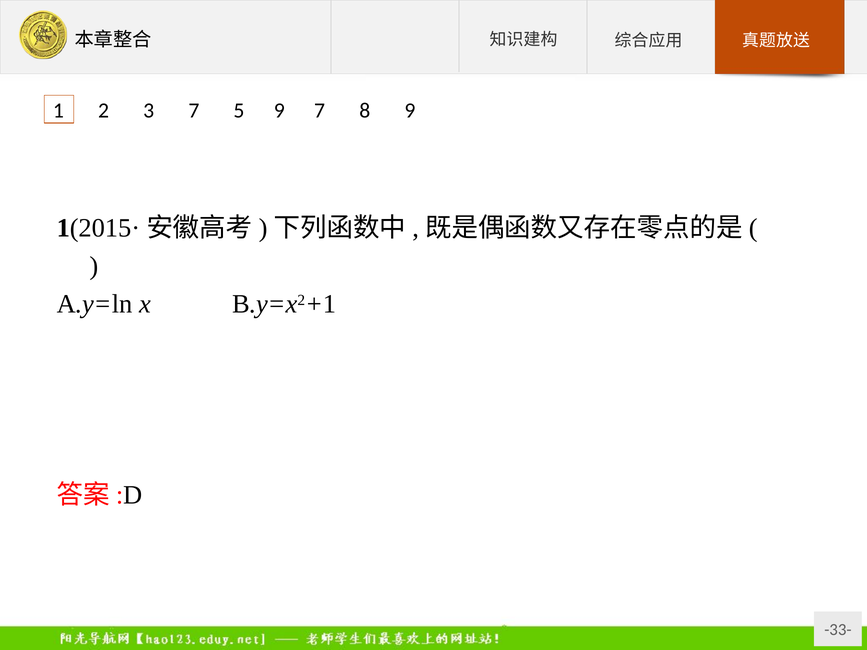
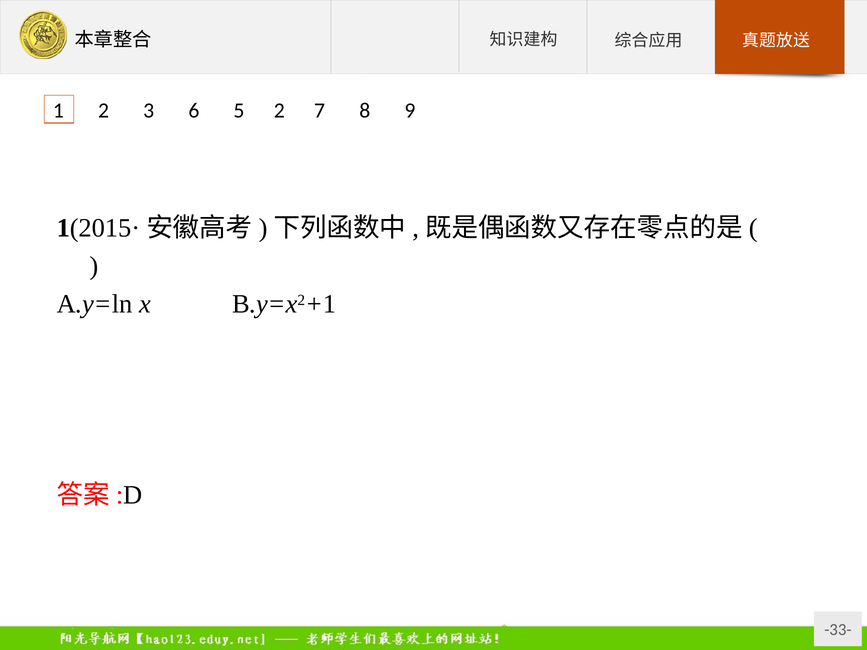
3 7: 7 -> 6 (194, 111)
5 9: 9 -> 2 (279, 111)
